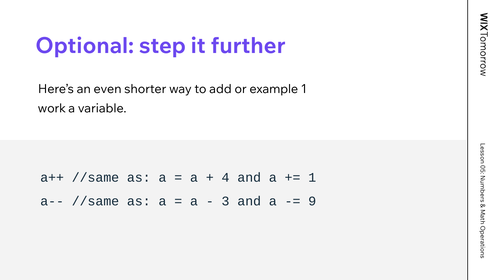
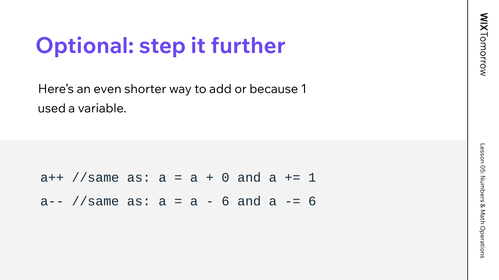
example: example -> because (274, 89)
work: work -> used (52, 109)
4: 4 -> 0 (226, 178)
3: 3 -> 6 (226, 202)
9: 9 -> 6 (312, 202)
